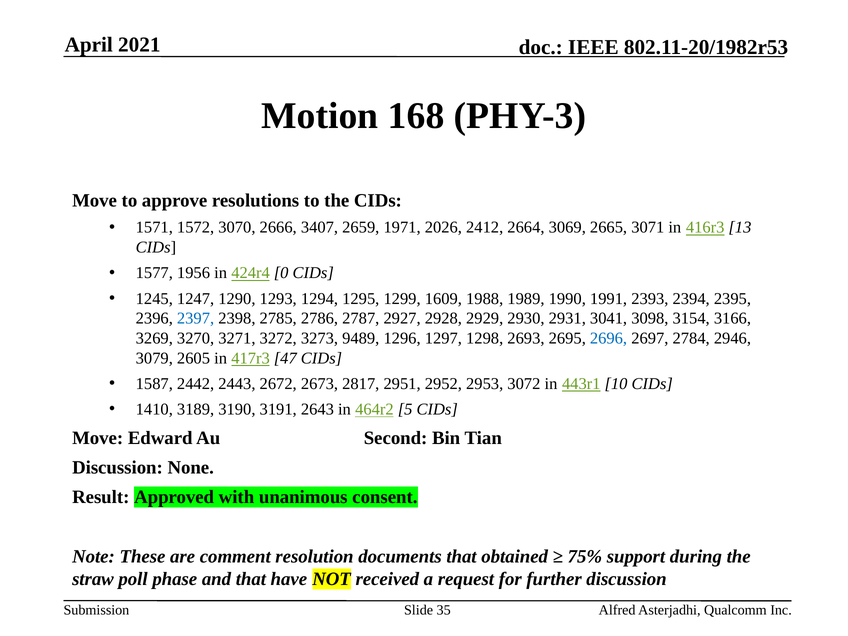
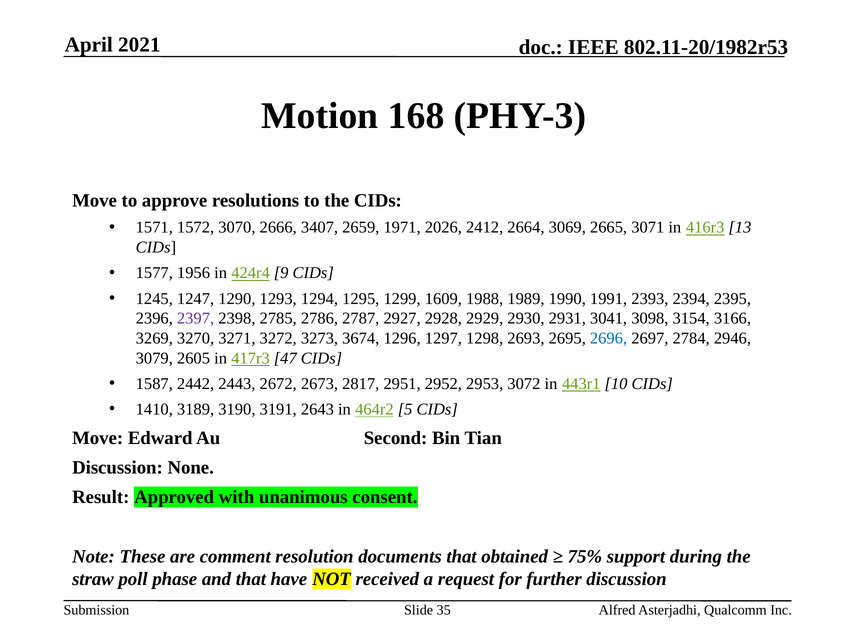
0: 0 -> 9 (281, 273)
2397 colour: blue -> purple (196, 318)
9489: 9489 -> 3674 (361, 338)
